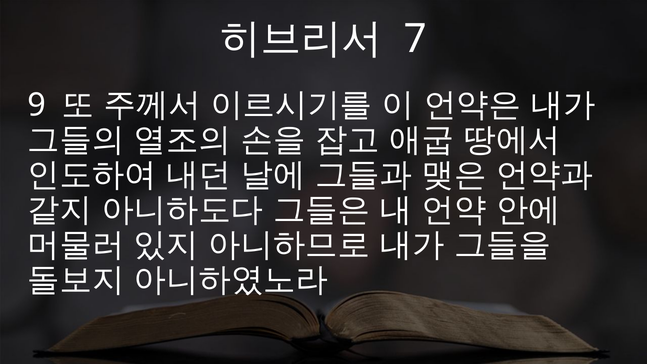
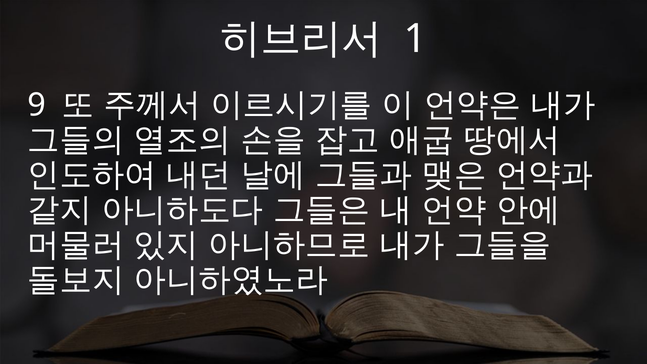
7: 7 -> 1 (415, 39)
